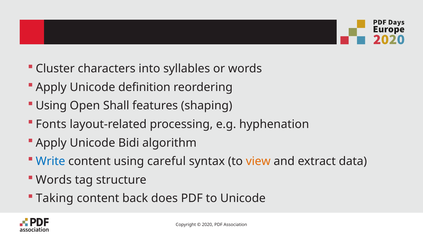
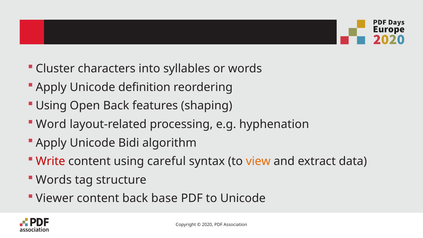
Open Shall: Shall -> Back (116, 106)
Fonts: Fonts -> Word (51, 124)
Write colour: blue -> red (50, 161)
Taking: Taking -> Viewer (55, 198)
does: does -> base (164, 198)
